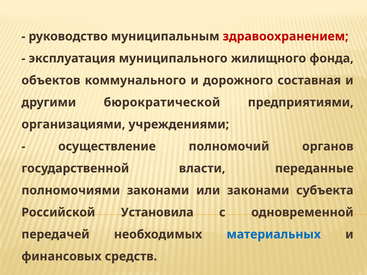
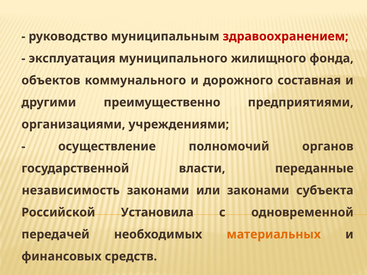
бюрократической: бюрократической -> преимущественно (162, 102)
полномочиями: полномочиями -> независимость (71, 191)
материальных colour: blue -> orange (274, 235)
